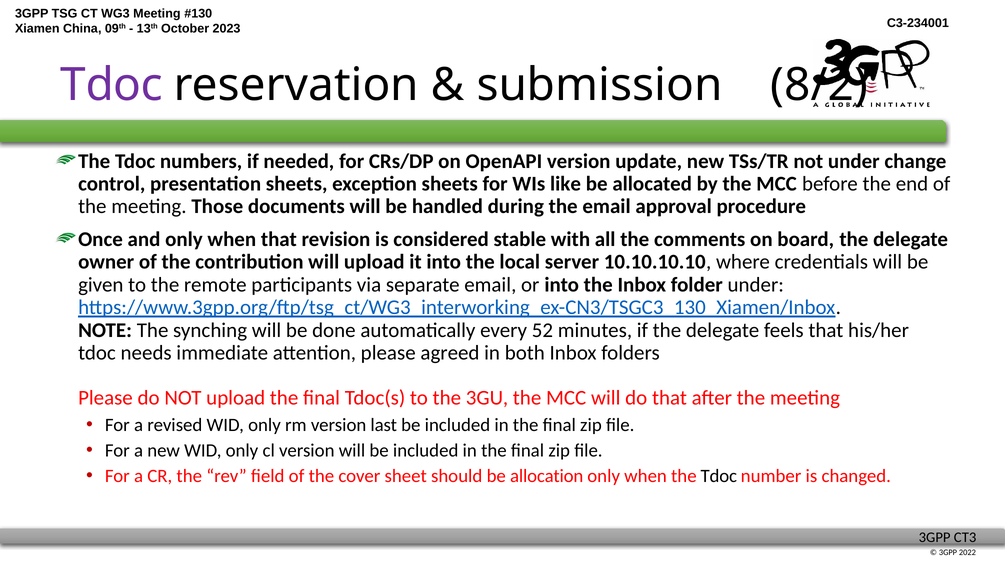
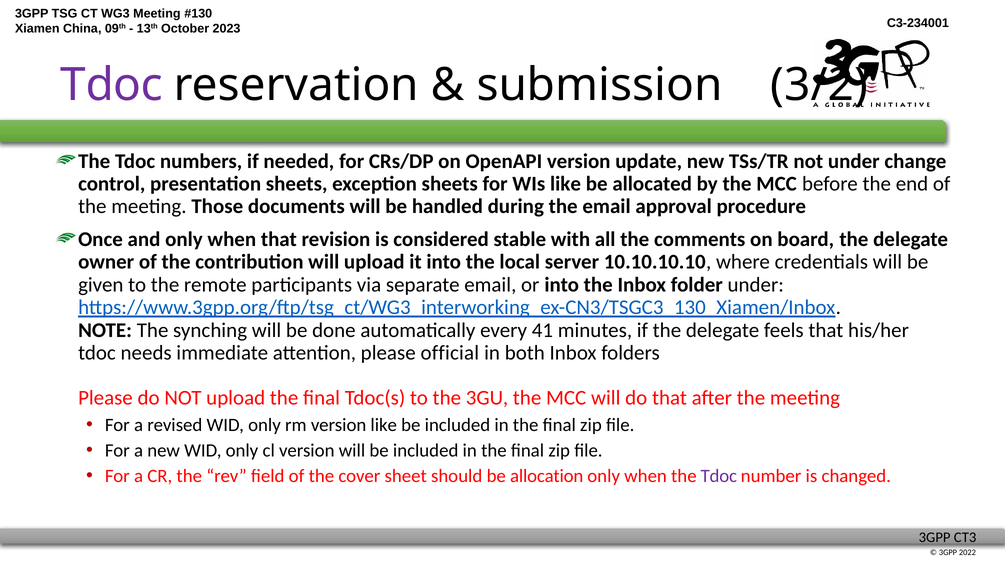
8/2: 8/2 -> 3/2 (819, 85)
52: 52 -> 41 (542, 330)
agreed: agreed -> official (450, 353)
version last: last -> like (384, 425)
Tdoc colour: black -> purple (719, 476)
